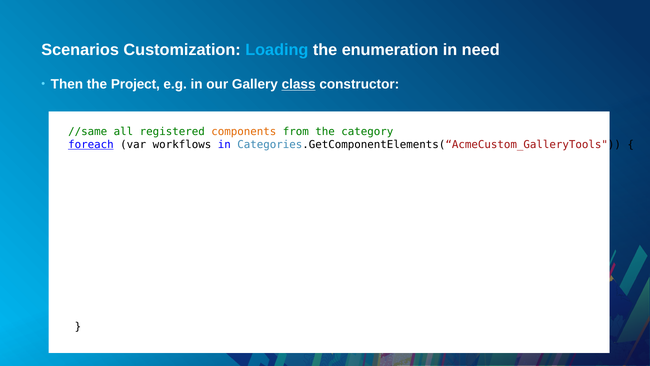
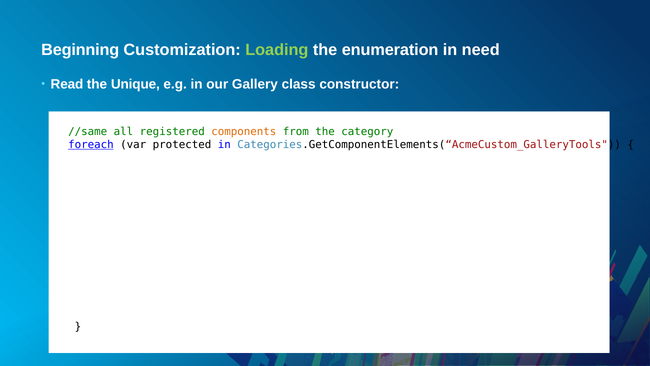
Scenarios: Scenarios -> Beginning (80, 50)
Loading colour: light blue -> light green (277, 50)
Then: Then -> Read (67, 84)
Project: Project -> Unique (135, 84)
class underline: present -> none (299, 84)
workflows: workflows -> protected (182, 145)
